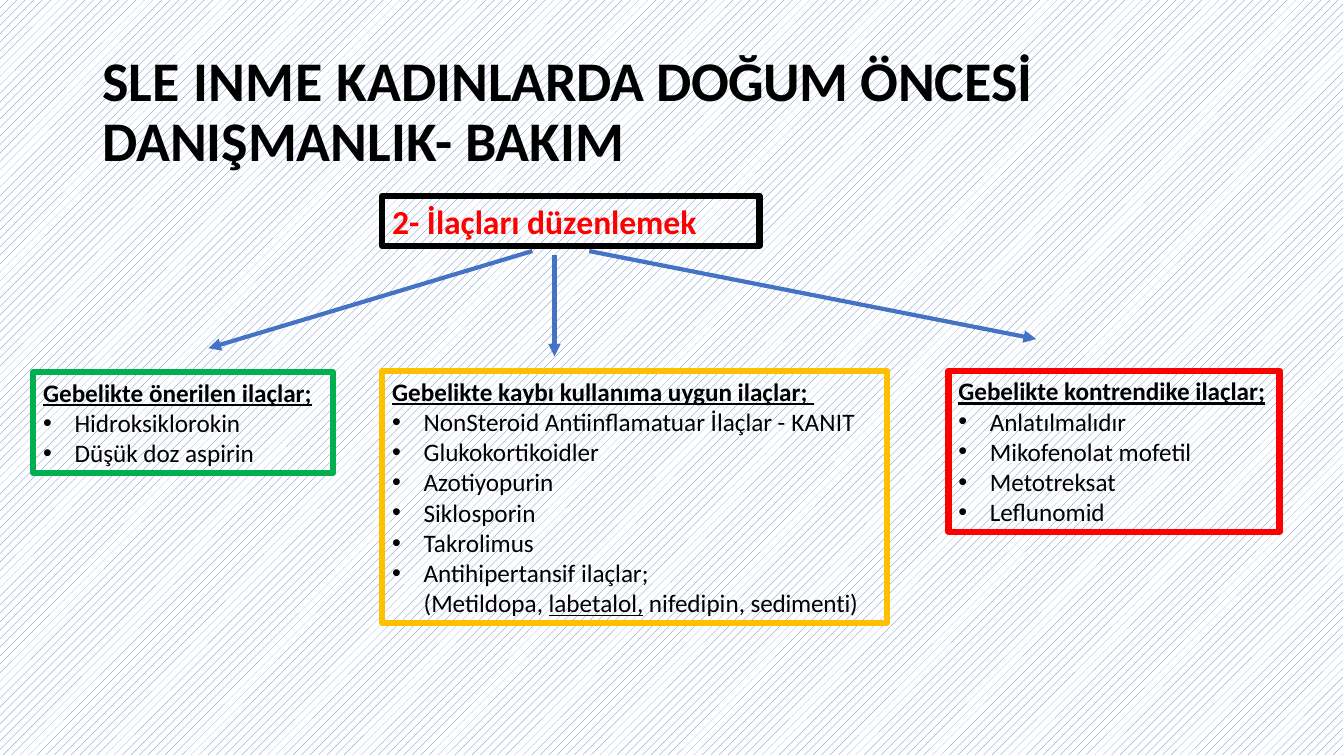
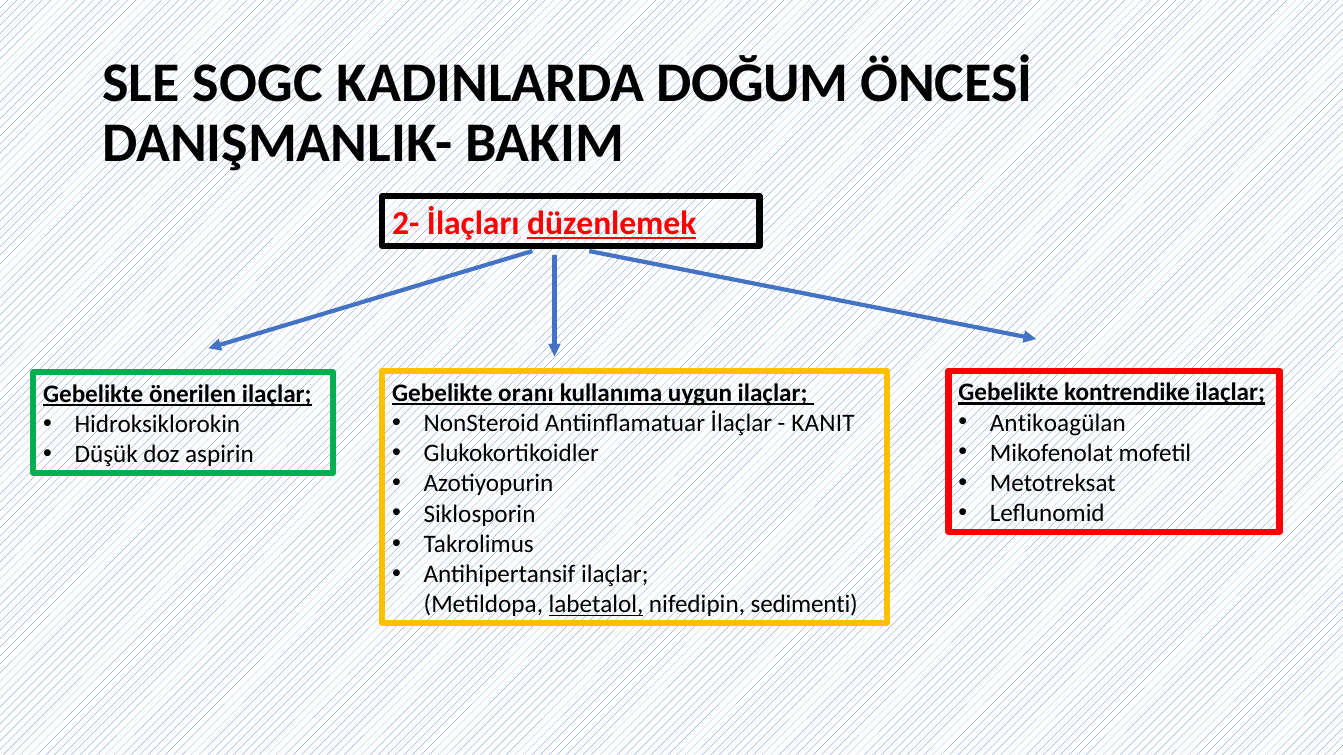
INME: INME -> SOGC (258, 83)
düzenlemek underline: none -> present (612, 223)
kaybı: kaybı -> oranı (526, 393)
Anlatılmalıdır: Anlatılmalıdır -> Antikoagülan (1058, 423)
